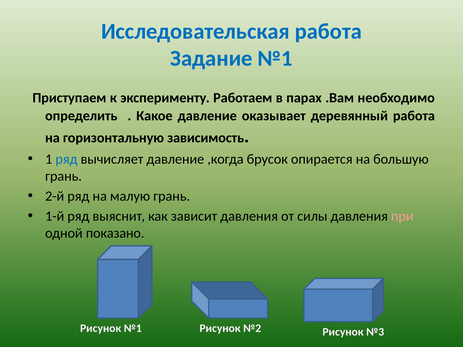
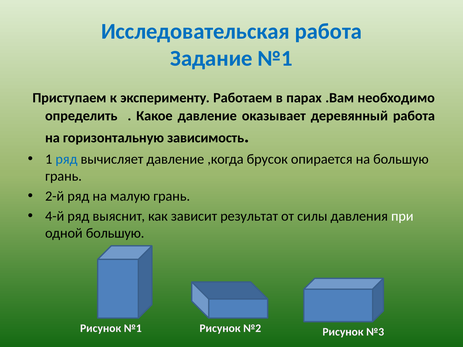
1-й: 1-й -> 4-й (55, 216)
зависит давления: давления -> результат (249, 216)
при colour: pink -> white (402, 216)
одной показано: показано -> большую (115, 233)
